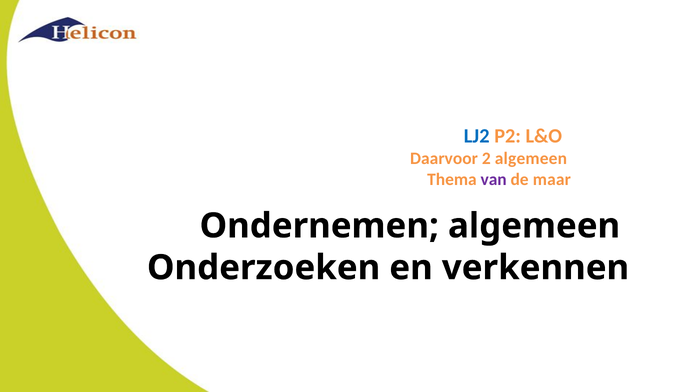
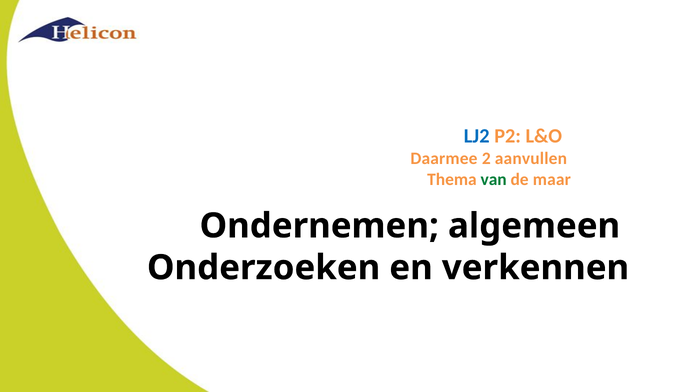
Daarvoor: Daarvoor -> Daarmee (444, 159)
2 algemeen: algemeen -> aanvullen (531, 159)
van colour: purple -> green (494, 179)
